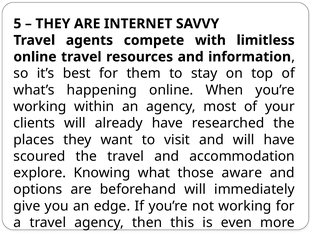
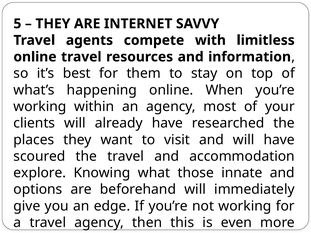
aware: aware -> innate (242, 173)
